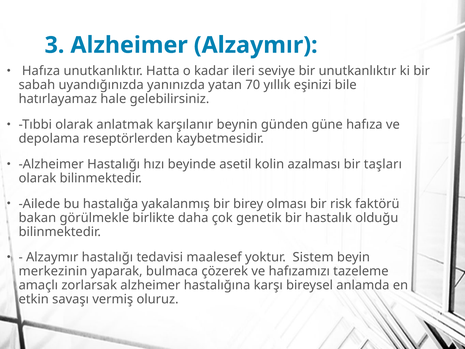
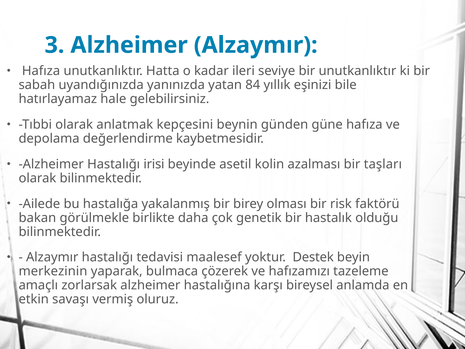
70: 70 -> 84 (253, 85)
karşılanır: karşılanır -> kepçesini (185, 125)
reseptörlerden: reseptörlerden -> değerlendirme (128, 138)
hızı: hızı -> irisi (154, 164)
Sistem: Sistem -> Destek (313, 257)
